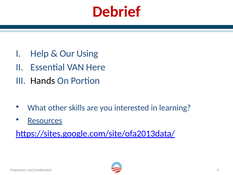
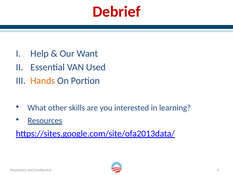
Using: Using -> Want (87, 53)
Here: Here -> Used (96, 67)
Hands colour: black -> orange (43, 81)
